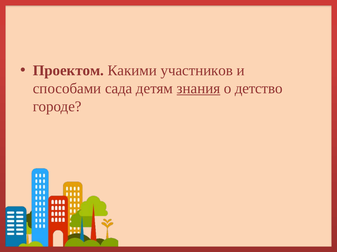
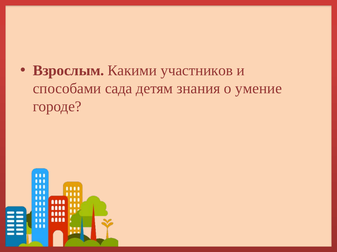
Проектом: Проектом -> Взрослым (68, 71)
знания underline: present -> none (198, 89)
детство: детство -> умение (259, 89)
